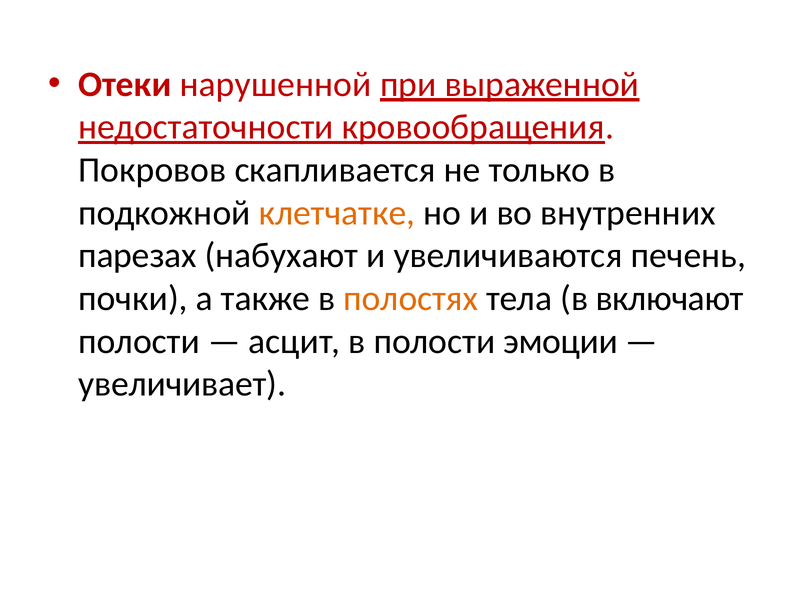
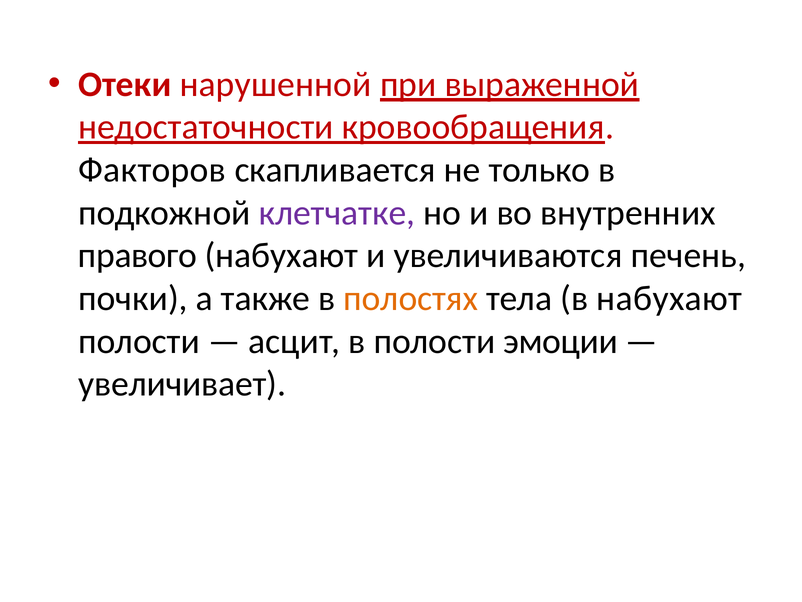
Покровов: Покровов -> Факторов (152, 170)
клетчатке colour: orange -> purple (337, 213)
парезах: парезах -> правого (138, 255)
в включают: включают -> набухают (669, 298)
